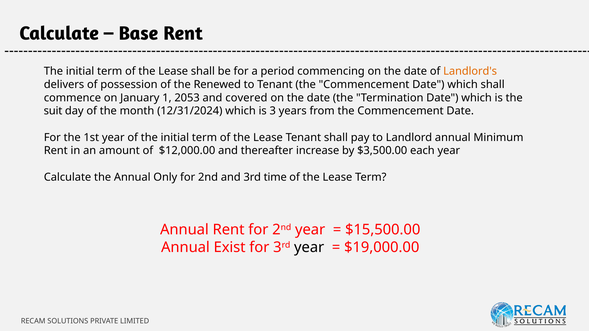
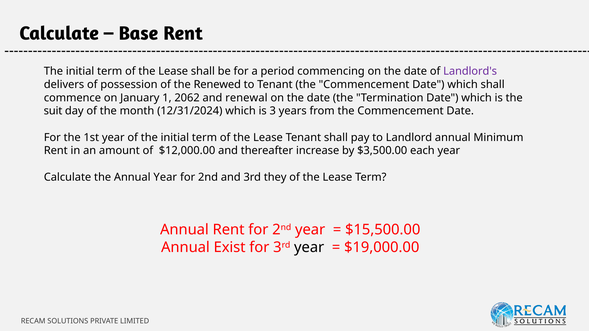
Landlord's colour: orange -> purple (470, 71)
2053: 2053 -> 2062 (187, 98)
covered: covered -> renewal (246, 98)
Annual Only: Only -> Year (165, 177)
time: time -> they (275, 177)
